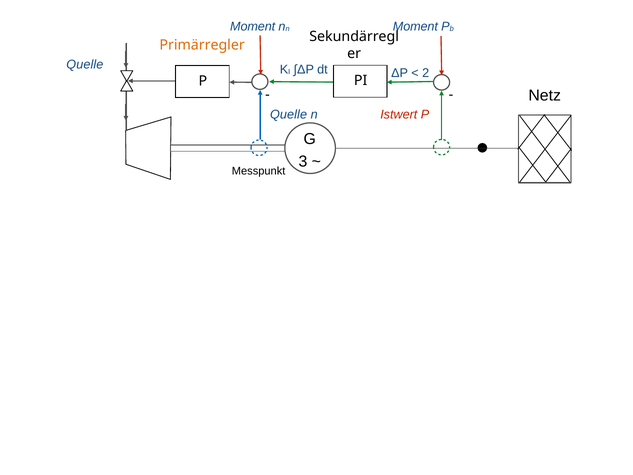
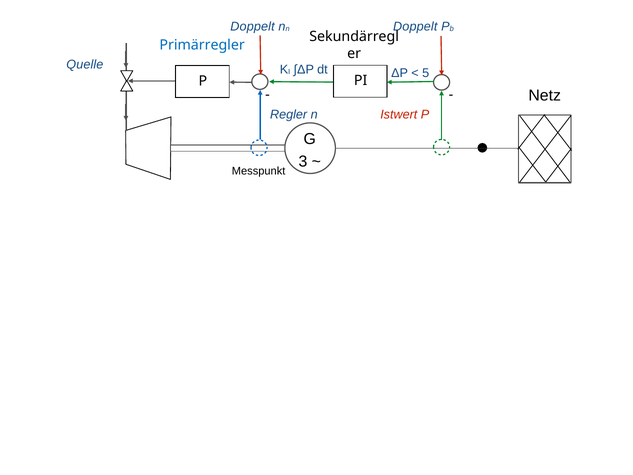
Moment: Moment -> Doppelt (253, 26)
Moment: Moment -> Doppelt (415, 26)
Primärregler colour: orange -> blue (202, 45)
2: 2 -> 5 (426, 73)
Quelle: Quelle -> Regler (289, 115)
